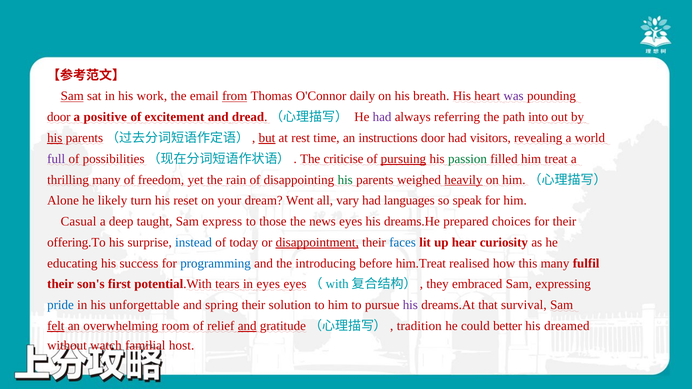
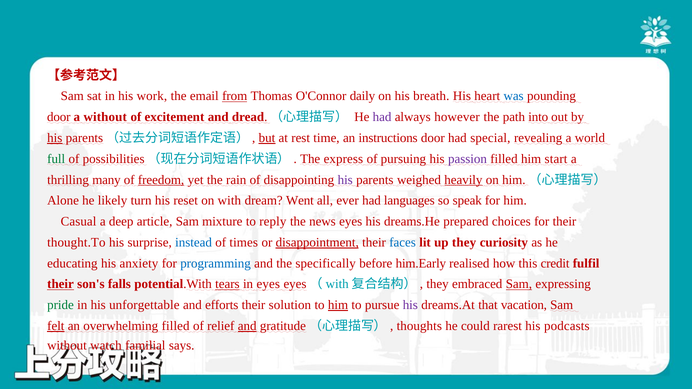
Sam underline: present -> none (72, 96)
was colour: purple -> blue (514, 96)
a positive: positive -> without (105, 117)
referring: referring -> however (457, 117)
visitors: visitors -> special (490, 138)
full colour: purple -> green (56, 159)
criticise: criticise -> express (343, 159)
pursuing underline: present -> none (403, 159)
passion colour: green -> purple (467, 159)
treat: treat -> start (556, 159)
freedom underline: none -> present (161, 180)
his colour: green -> purple (345, 180)
your: your -> with (229, 201)
vary: vary -> ever (348, 201)
taught: taught -> article (155, 222)
express: express -> mixture (222, 222)
those: those -> reply (273, 222)
offering.To: offering.To -> thought.To (76, 243)
today: today -> times (244, 243)
up hear: hear -> they (464, 243)
success: success -> anxiety (139, 263)
introducing: introducing -> specifically (326, 263)
him.Treat: him.Treat -> him.Early (421, 263)
this many: many -> credit (555, 263)
their underline: none -> present (61, 284)
first: first -> falls (119, 284)
tears underline: none -> present (227, 284)
Sam underline: none -> present (519, 284)
pride colour: blue -> green (61, 305)
spring: spring -> efforts (222, 305)
him underline: none -> present (338, 305)
survival: survival -> vacation (524, 305)
overwhelming room: room -> filled (176, 326)
tradition: tradition -> thoughts (419, 326)
better: better -> rarest (508, 326)
dreamed: dreamed -> podcasts (567, 326)
host: host -> says (182, 346)
